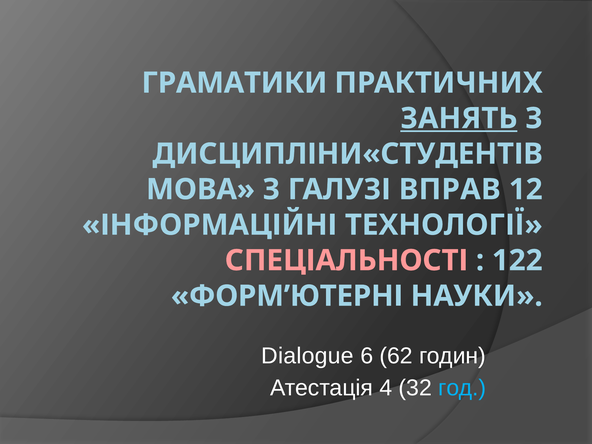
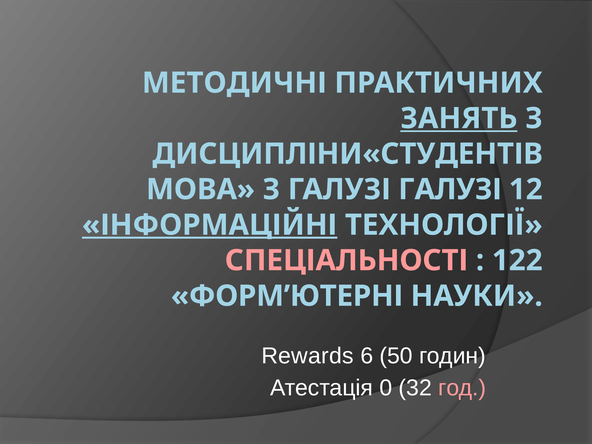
ГРАМАТИКИ: ГРАМАТИКИ -> МЕТОДИЧНІ (234, 83)
ГАЛУЗІ ВПРАВ: ВПРАВ -> ГАЛУЗІ (450, 189)
ІНФОРМАЦІЙНІ underline: none -> present (210, 225)
Dialogue: Dialogue -> Rewards (308, 356)
62: 62 -> 50 (396, 356)
4: 4 -> 0 (386, 388)
год colour: light blue -> pink (462, 388)
